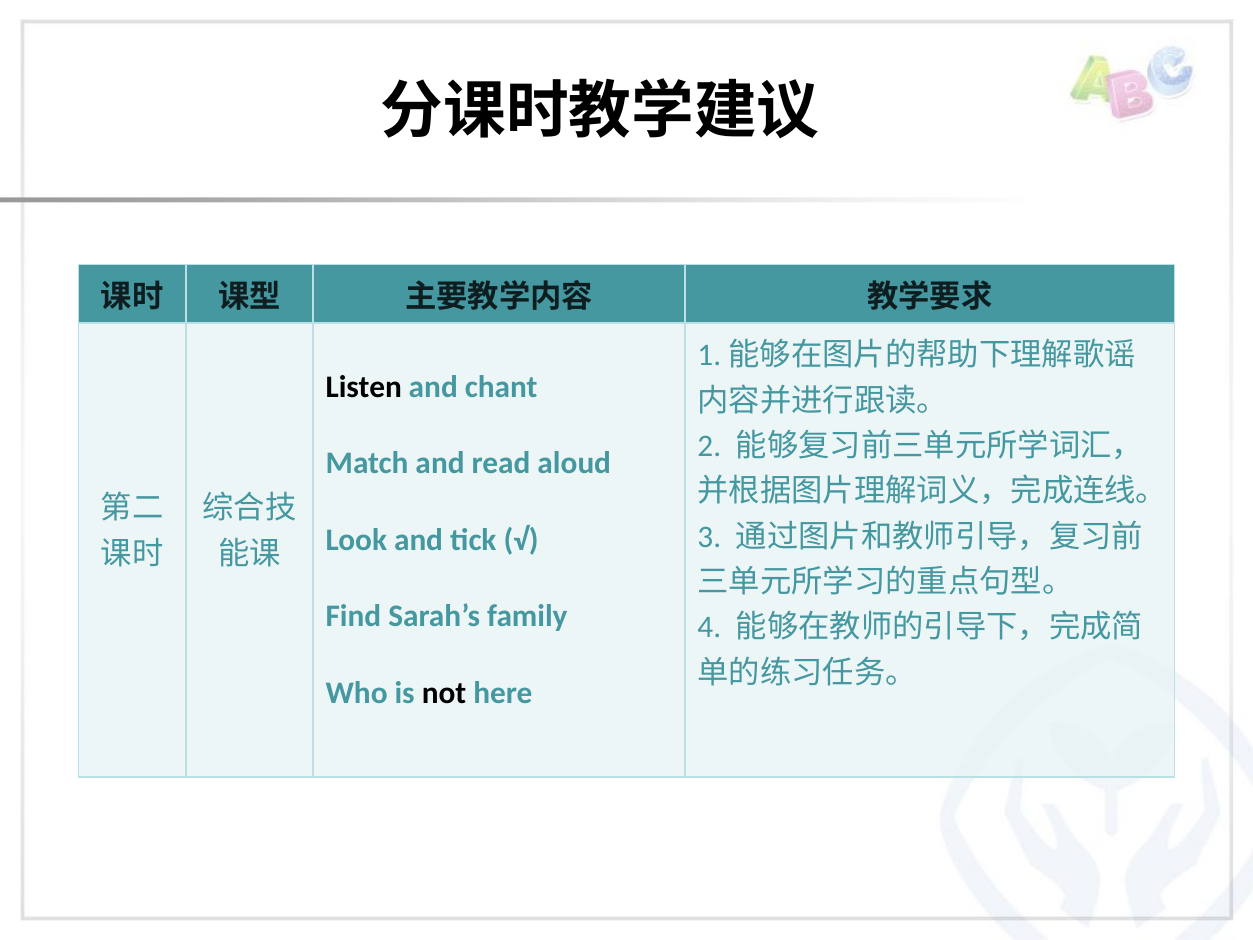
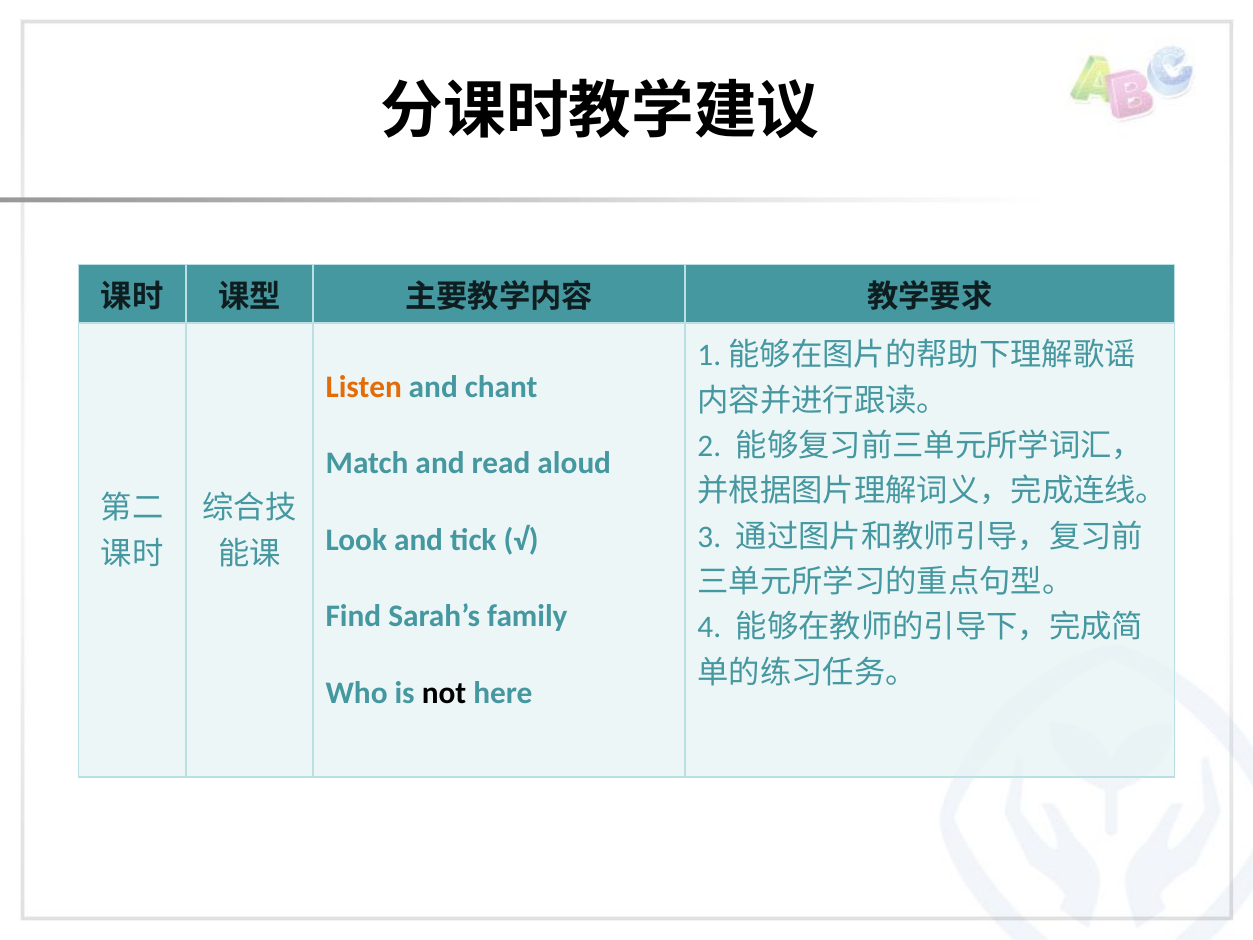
Listen colour: black -> orange (364, 387)
